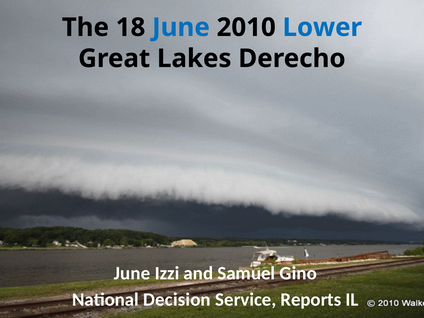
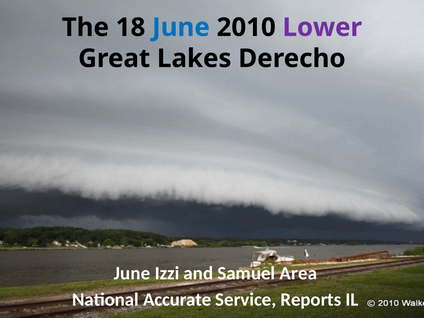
Lower colour: blue -> purple (322, 27)
Gino: Gino -> Area (298, 273)
Decision: Decision -> Accurate (177, 300)
